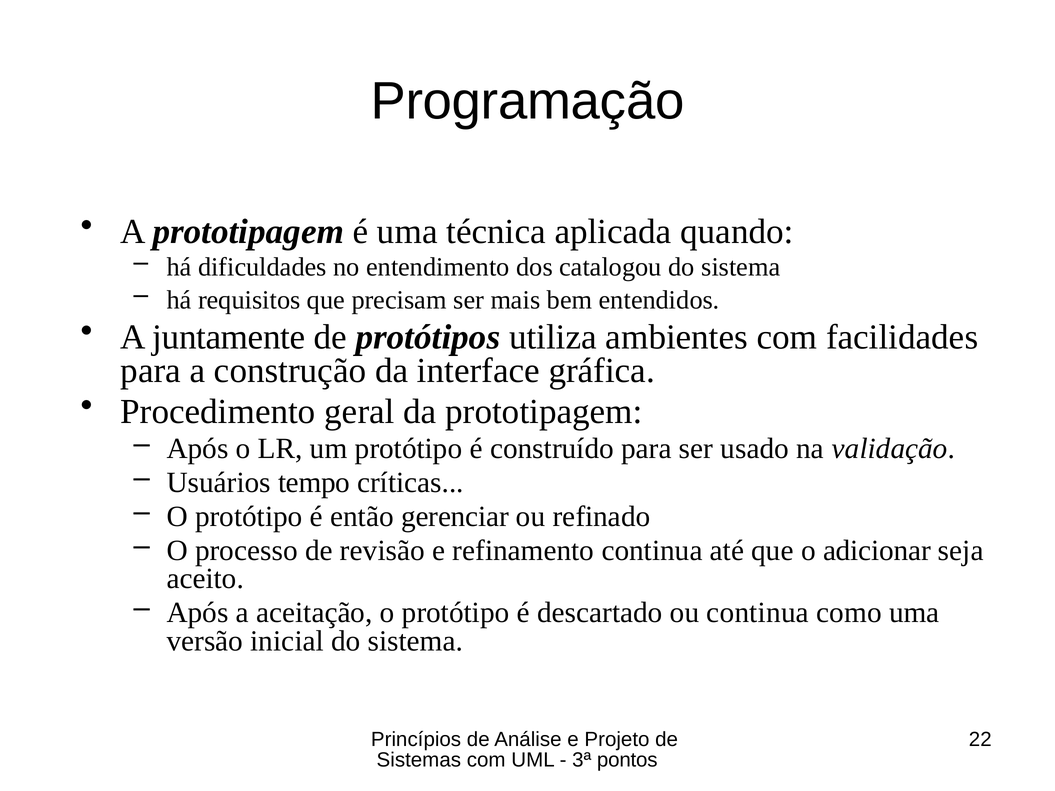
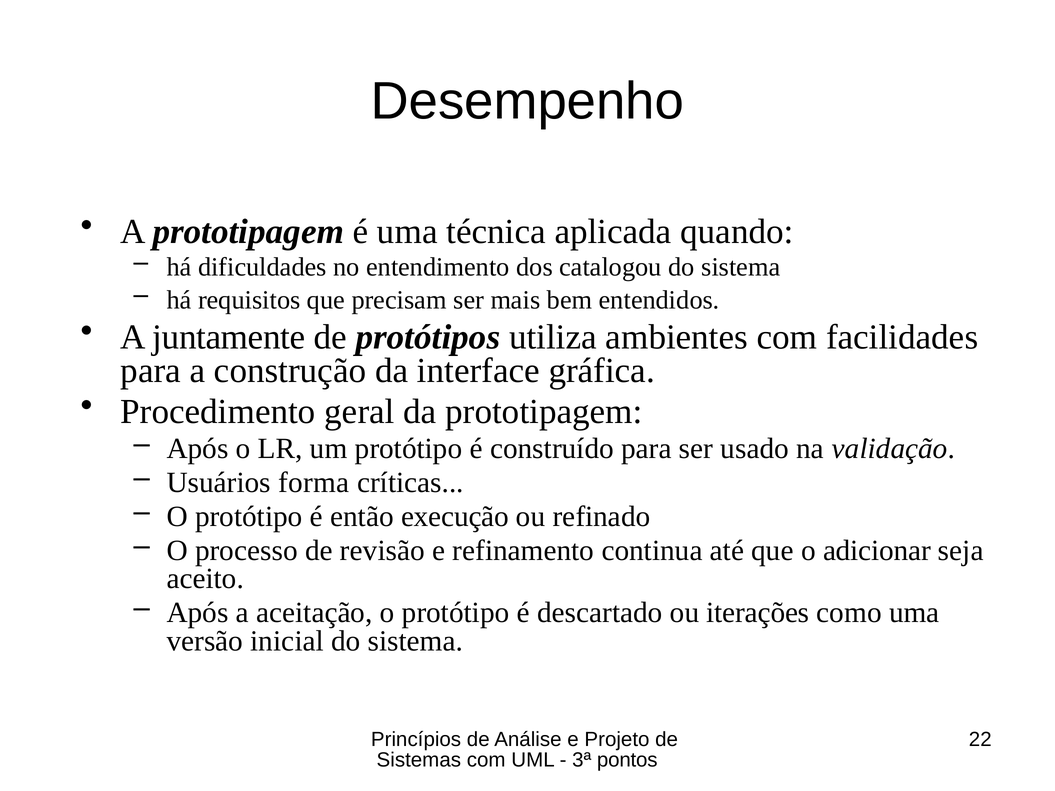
Programação: Programação -> Desempenho (527, 101)
tempo: tempo -> forma (314, 483)
gerenciar: gerenciar -> execução (455, 517)
ou continua: continua -> iterações (758, 613)
